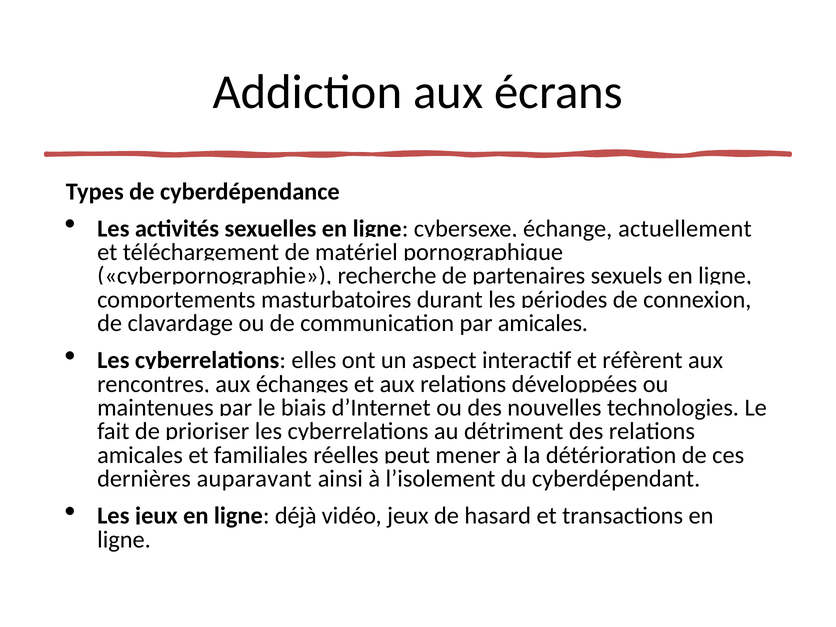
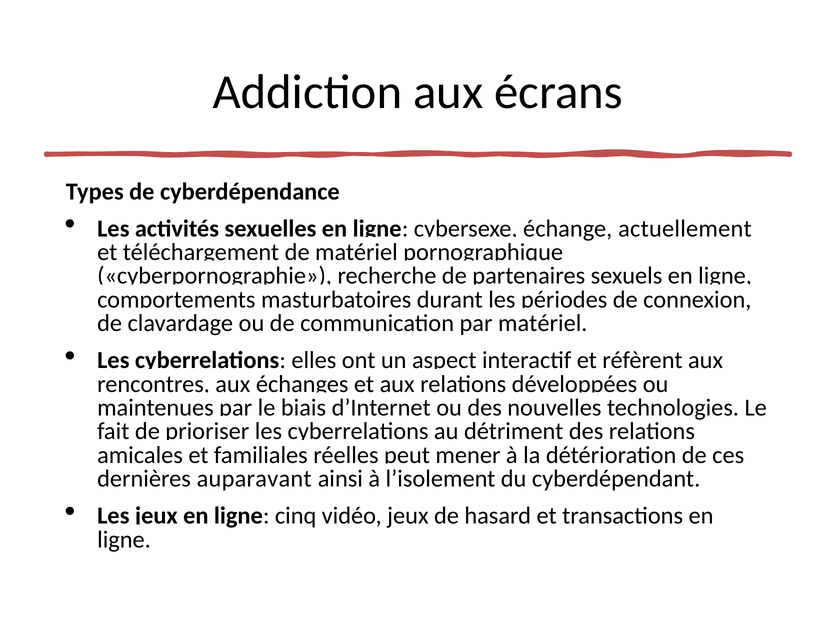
par amicales: amicales -> matériel (543, 323)
déjà: déjà -> cinq (296, 516)
